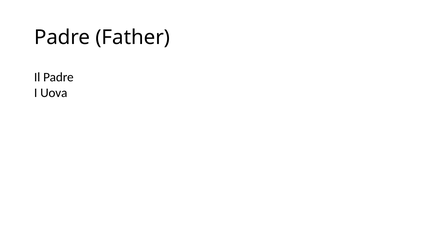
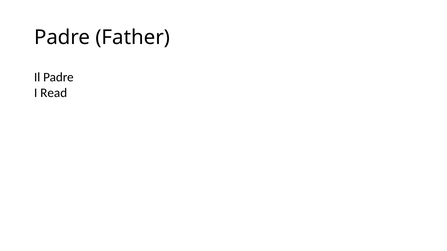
Uova: Uova -> Read (54, 93)
